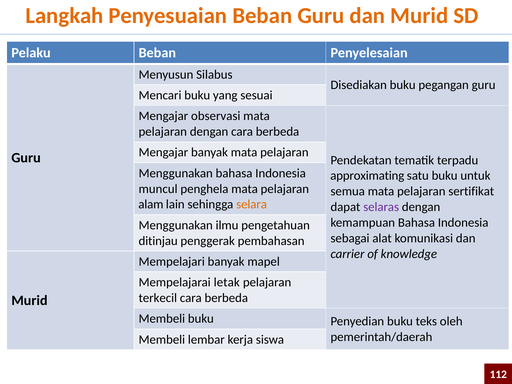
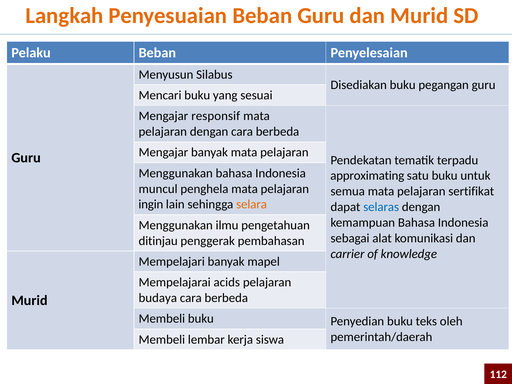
observasi: observasi -> responsif (216, 116)
alam: alam -> ingin (151, 204)
selaras colour: purple -> blue (381, 207)
letak: letak -> acids (227, 282)
terkecil: terkecil -> budaya (158, 298)
